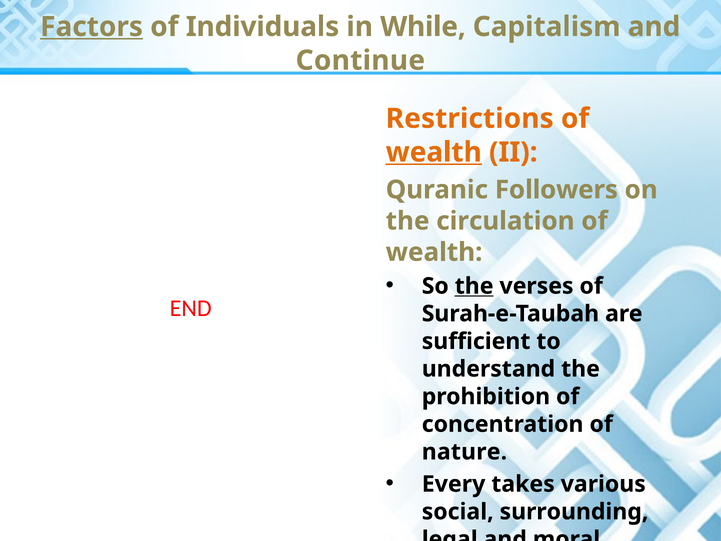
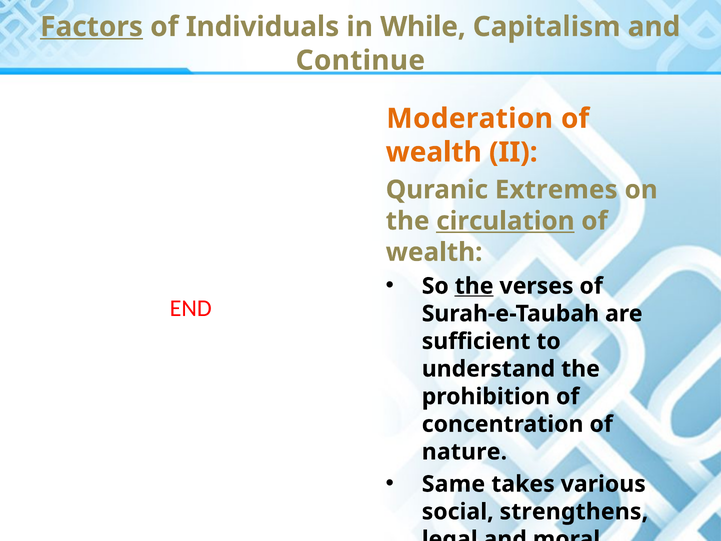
Restrictions: Restrictions -> Moderation (470, 119)
wealth underline: present -> none (434, 152)
Followers: Followers -> Extremes (556, 190)
circulation underline: none -> present (505, 221)
Every: Every -> Same (453, 484)
surrounding: surrounding -> strengthens (574, 511)
